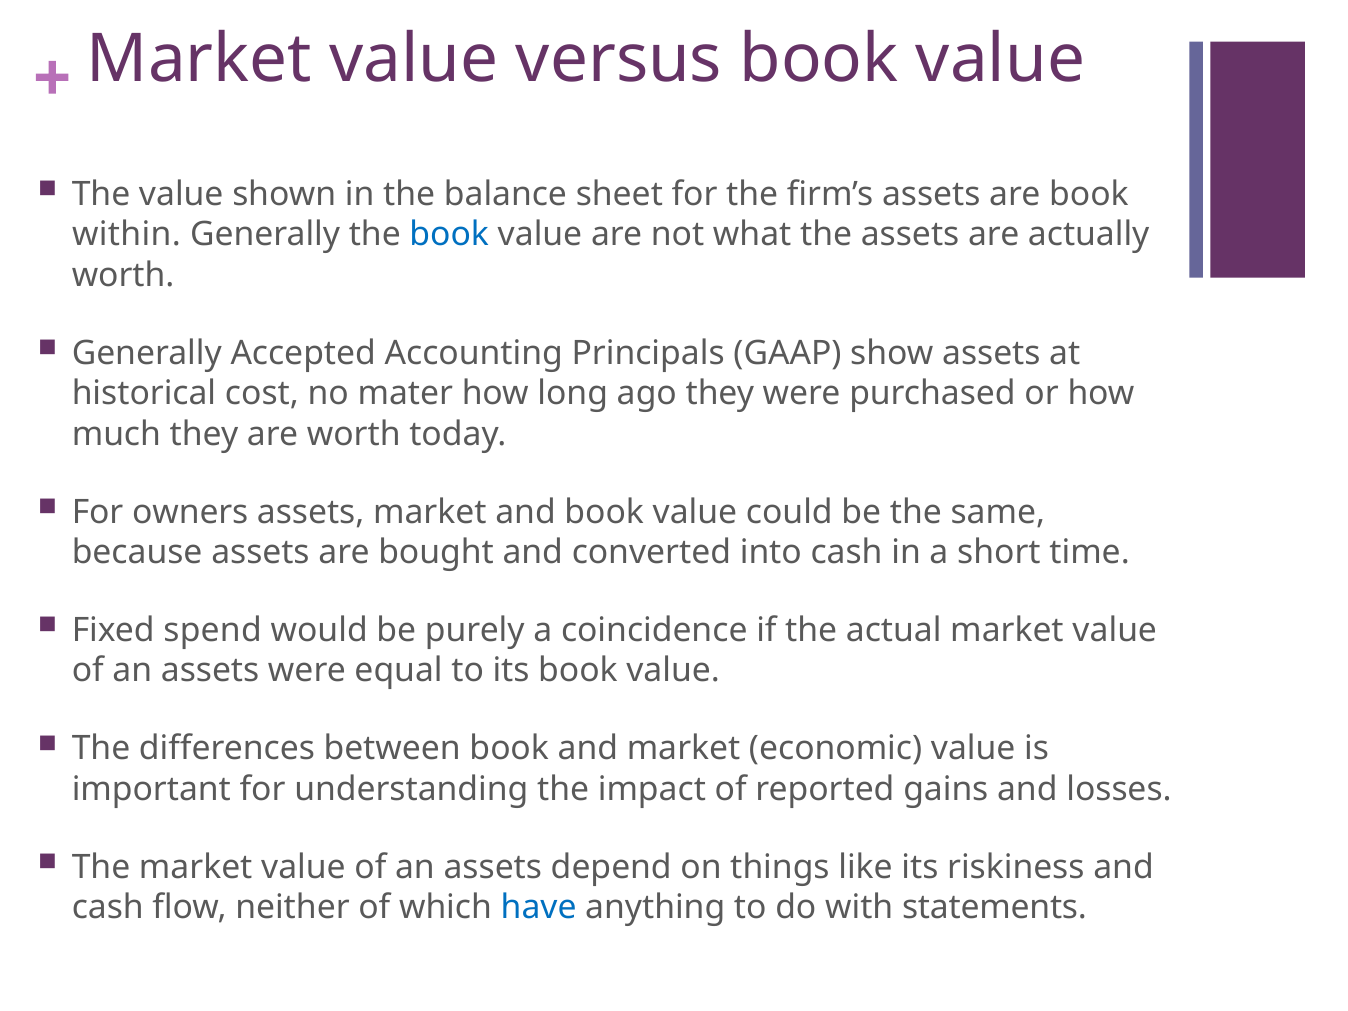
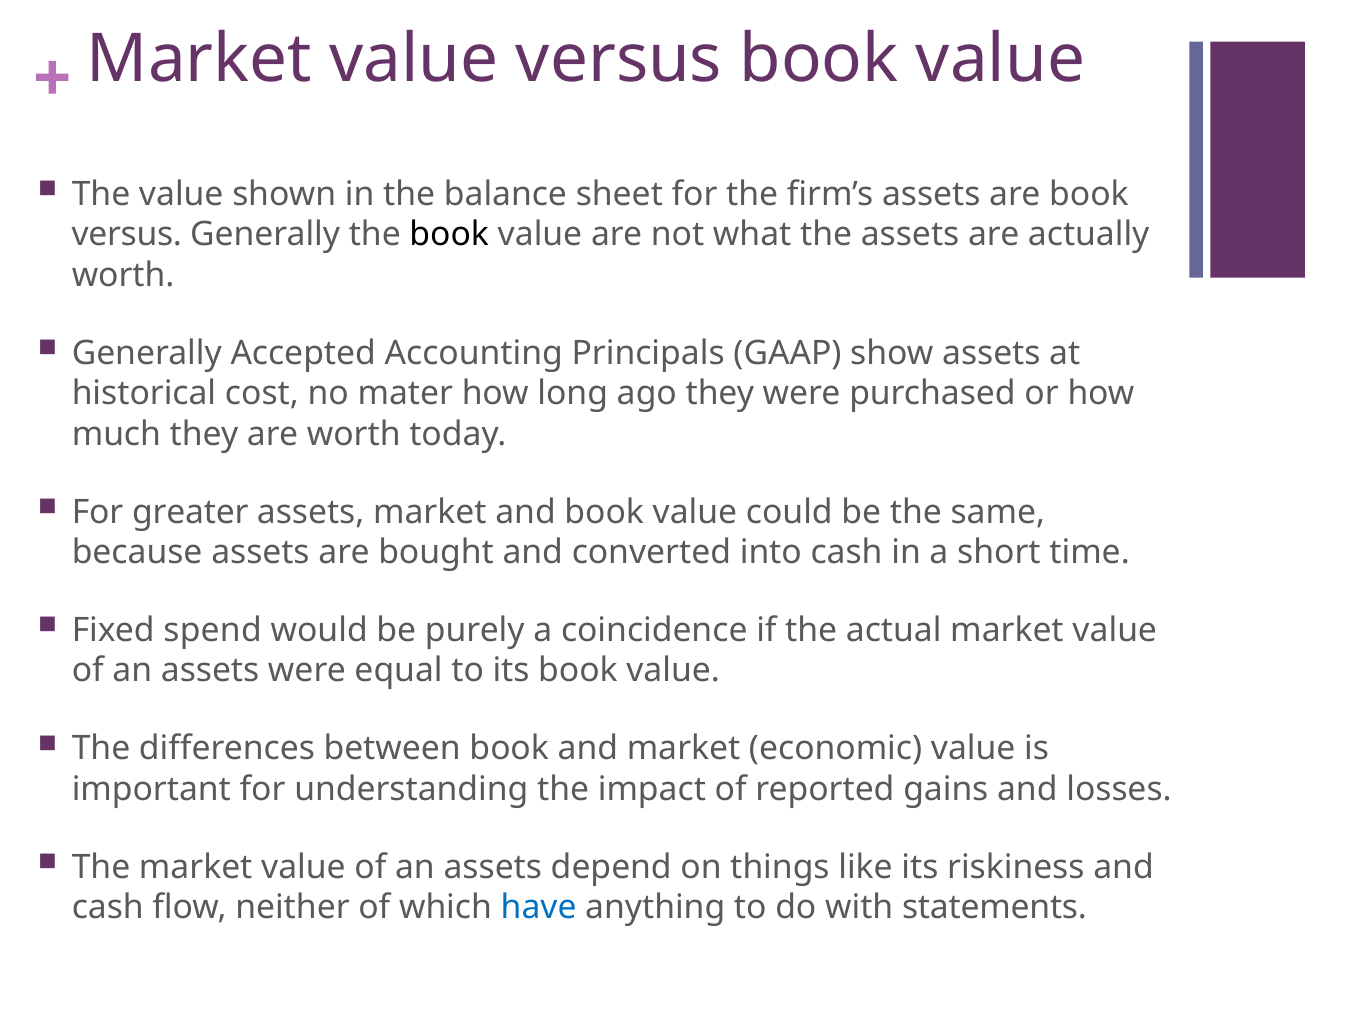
within: within -> versus (127, 235)
book colour: blue -> black (449, 235)
owners: owners -> greater (190, 512)
